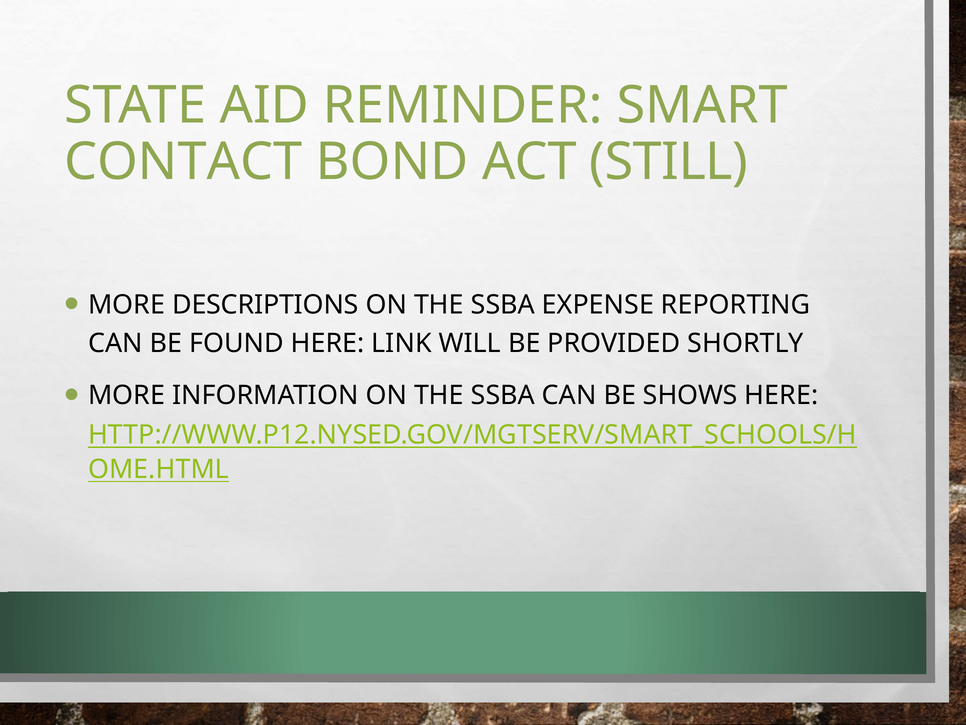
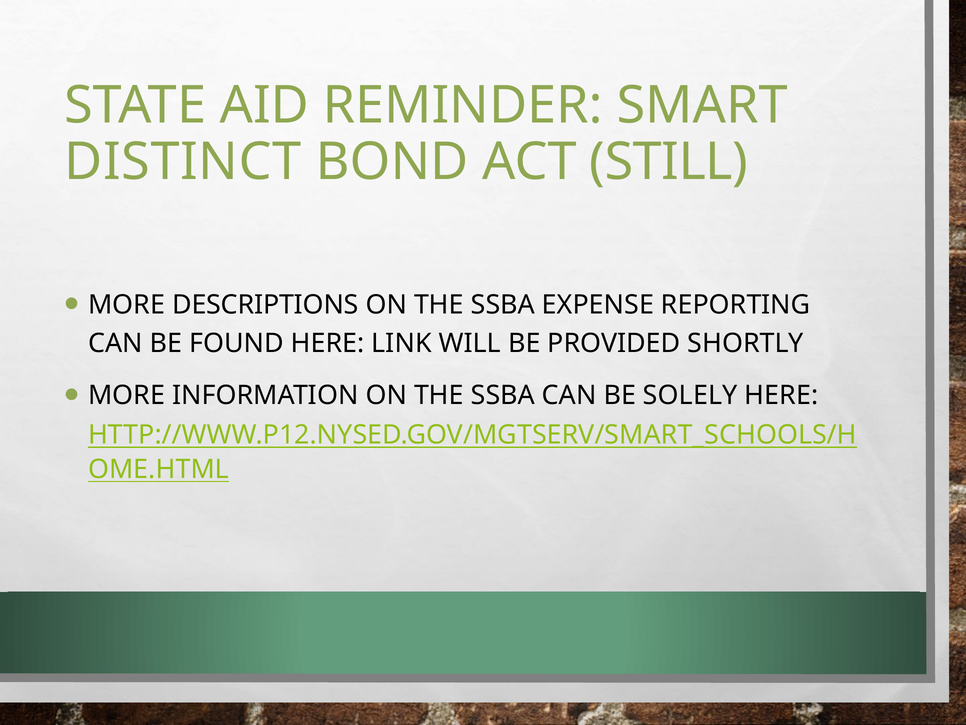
CONTACT: CONTACT -> DISTINCT (183, 162)
SHOWS: SHOWS -> SOLELY (690, 395)
